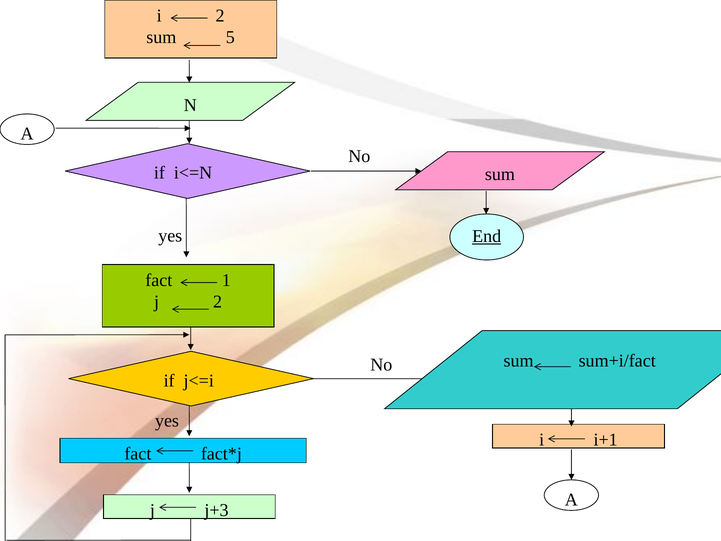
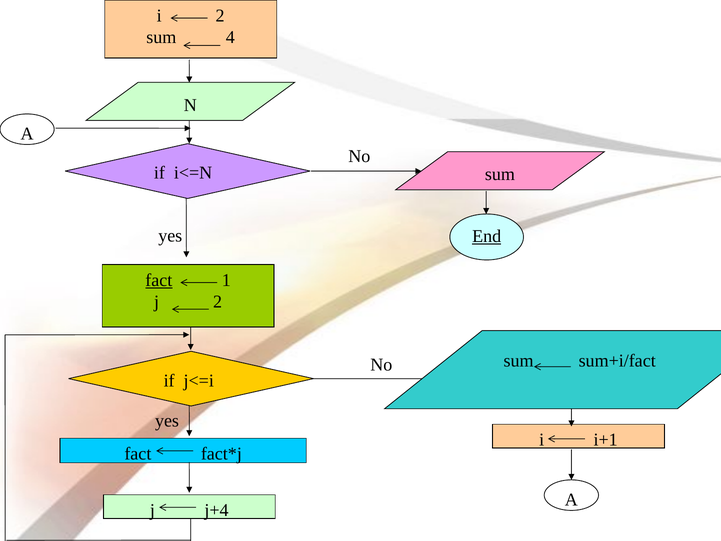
5: 5 -> 4 (230, 37)
fact underline: none -> present (159, 280)
j+3: j+3 -> j+4 (217, 510)
